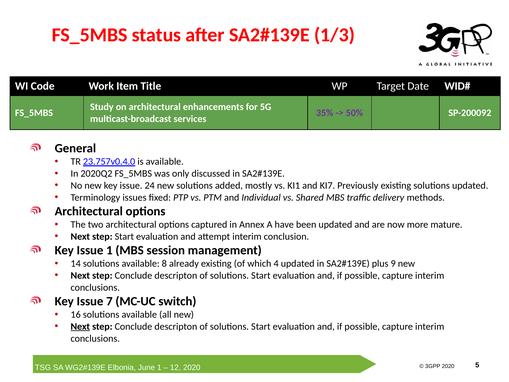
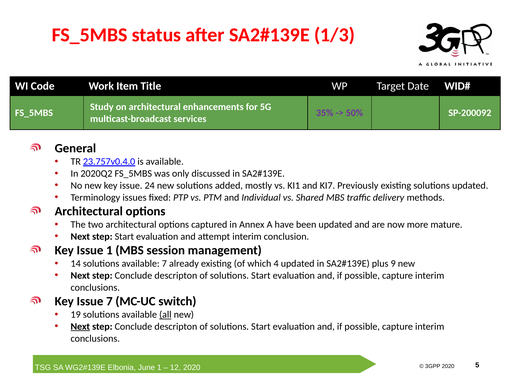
available 8: 8 -> 7 (164, 264)
16: 16 -> 19 (76, 314)
all underline: none -> present (165, 314)
